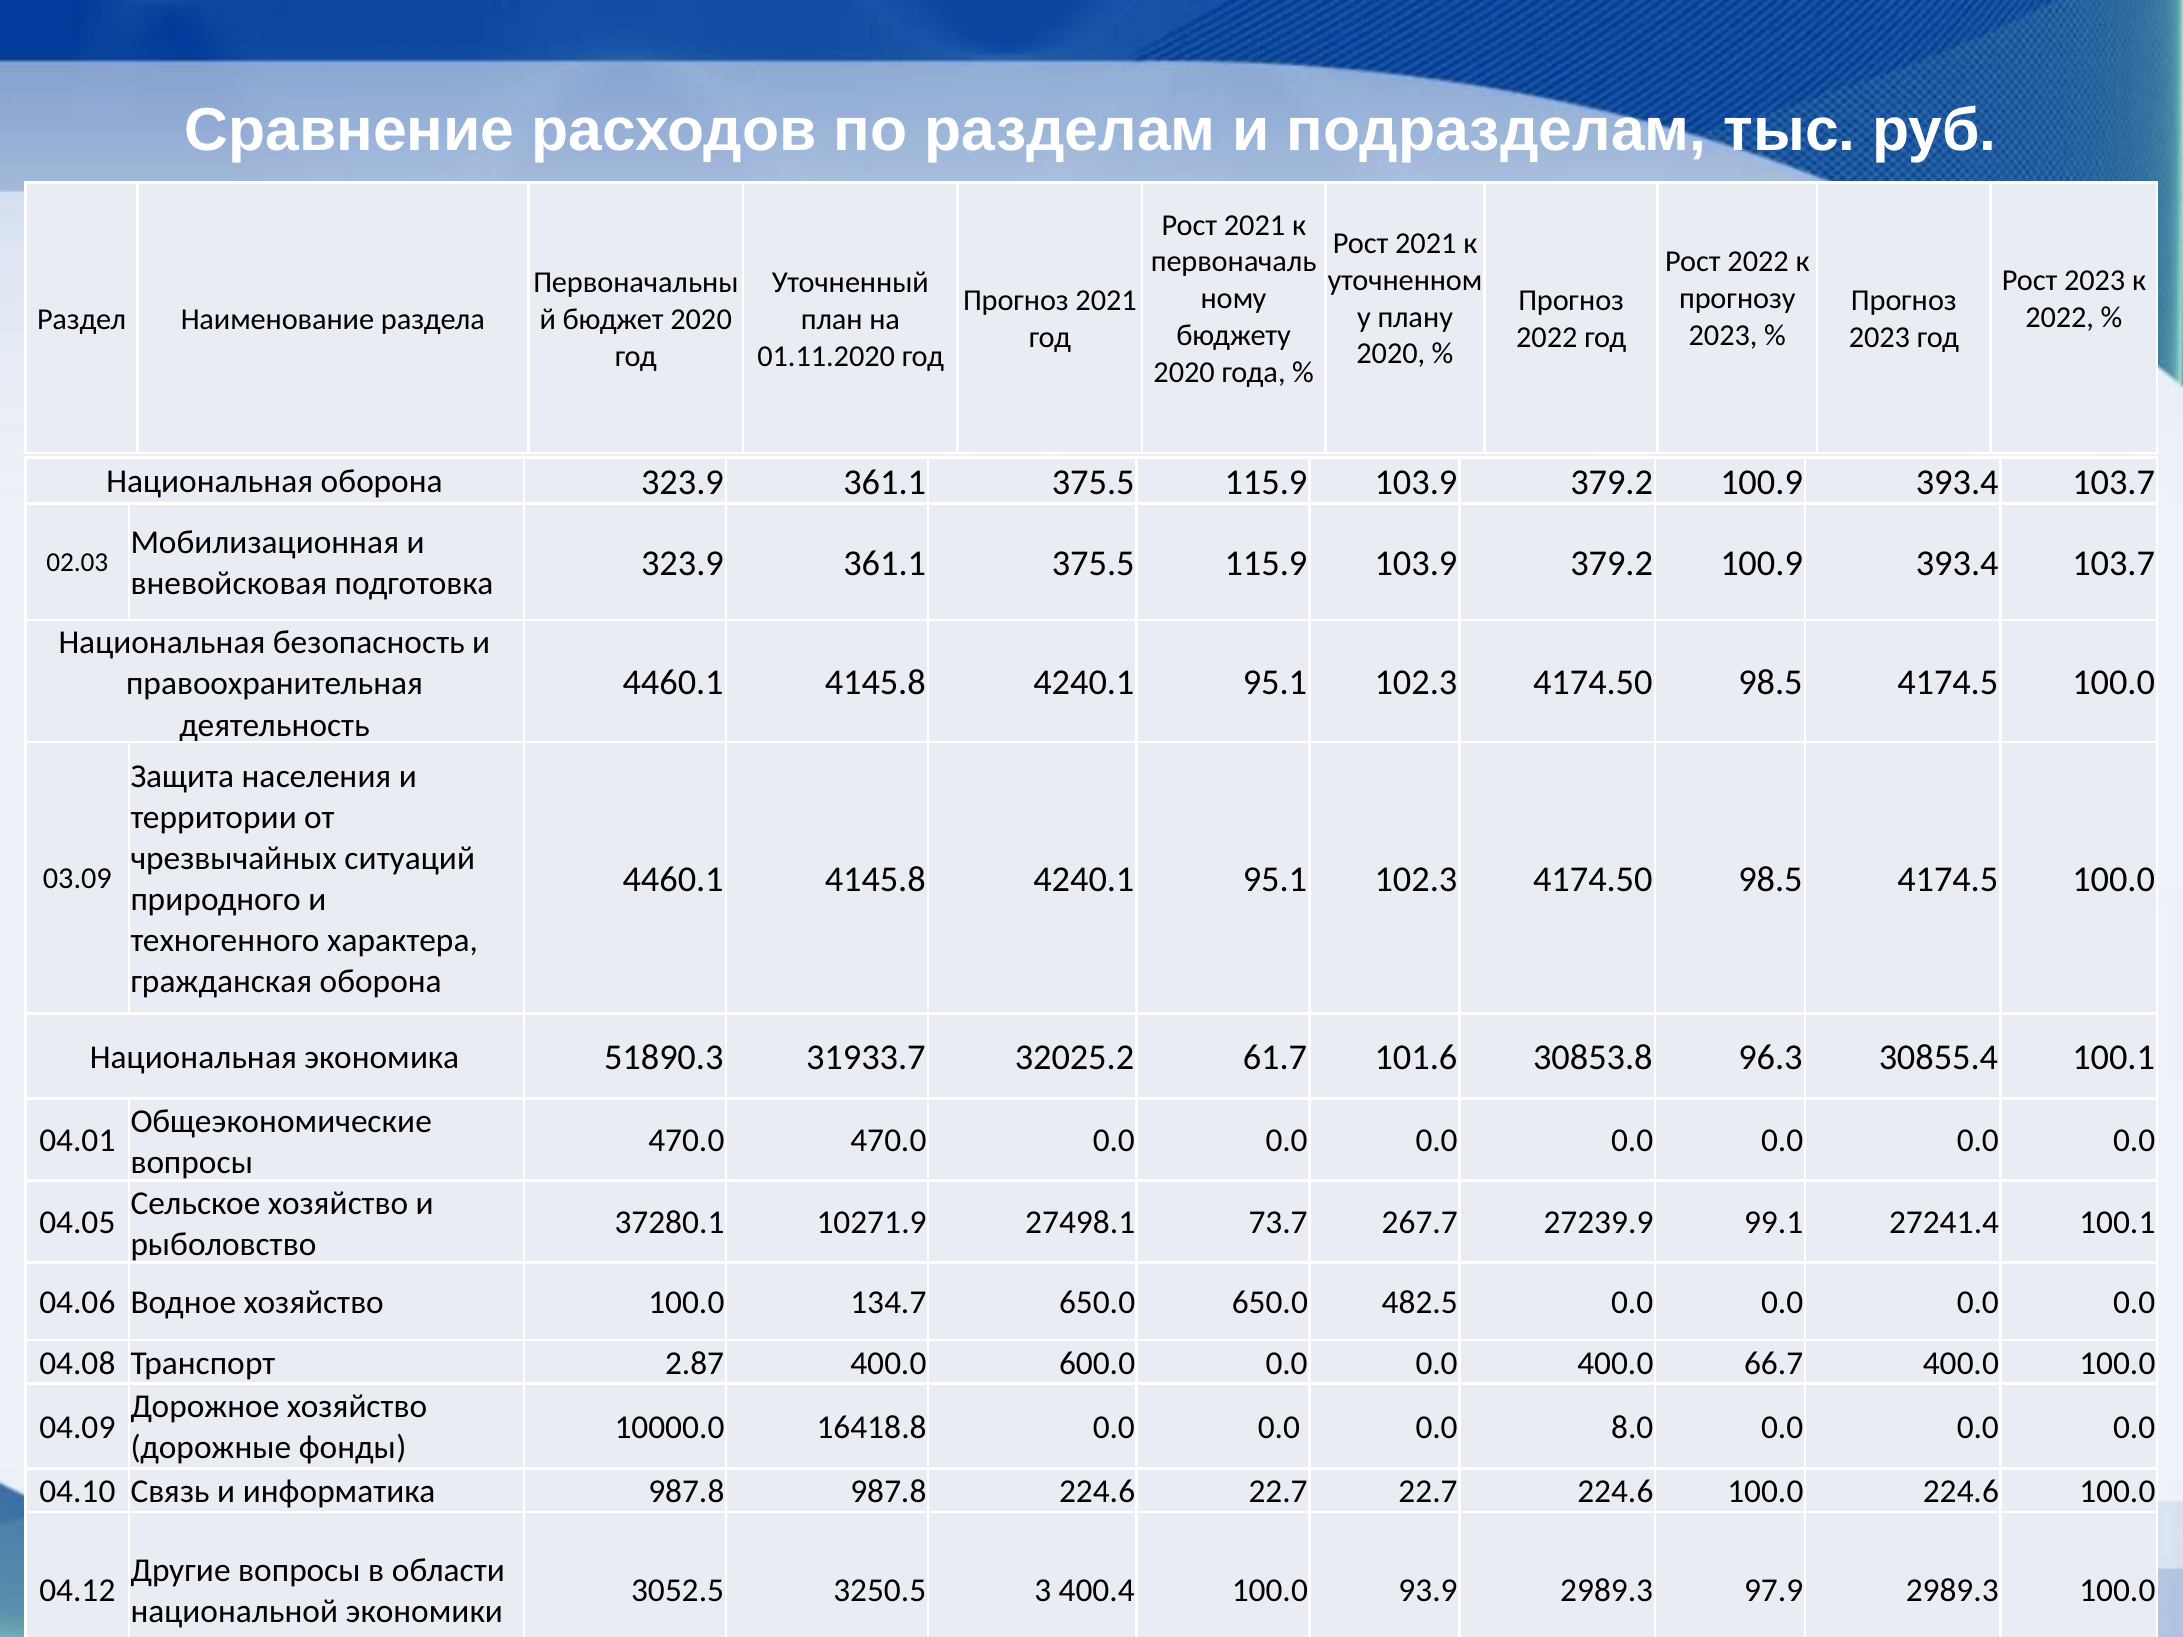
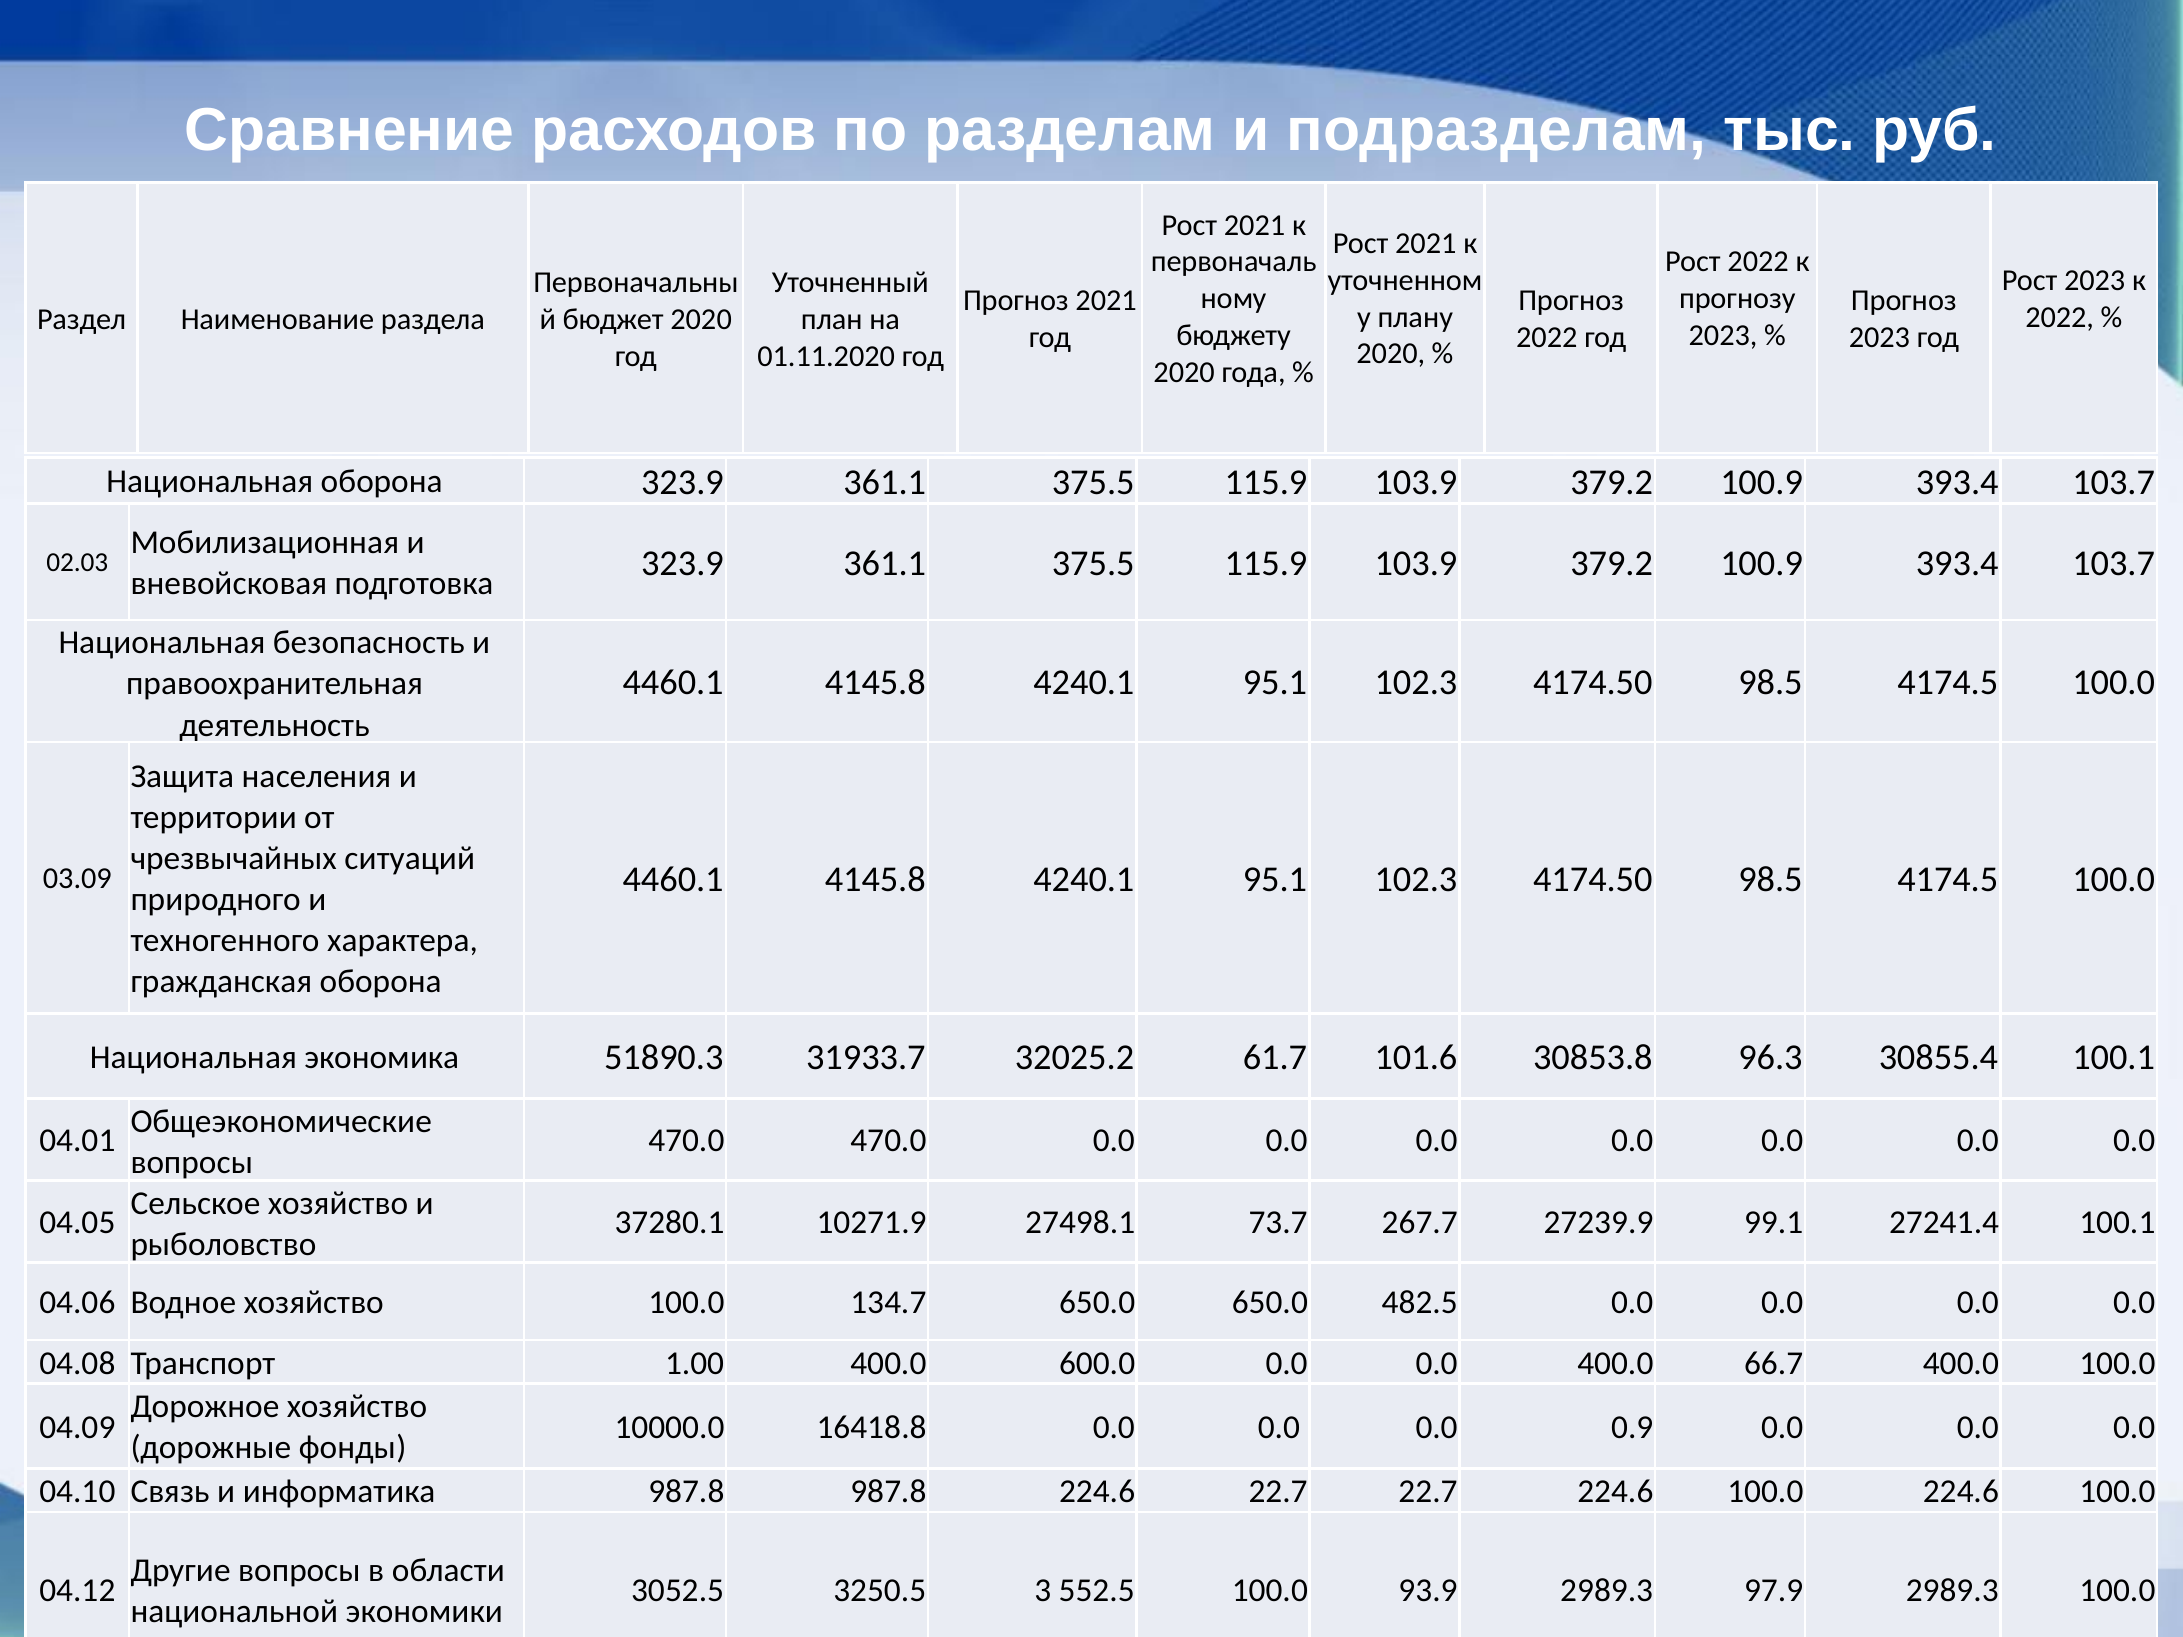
2.87: 2.87 -> 1.00 (695, 1363)
8.0: 8.0 -> 0.9 (1632, 1428)
400.4: 400.4 -> 552.5 (1097, 1591)
